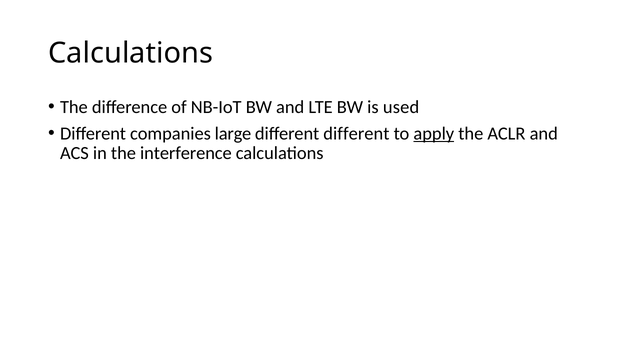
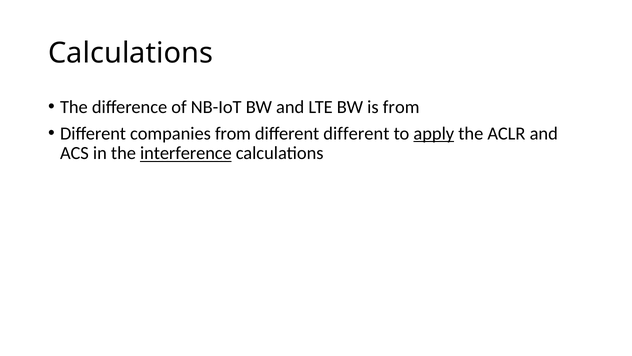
is used: used -> from (401, 107)
companies large: large -> from (233, 133)
interference underline: none -> present (186, 153)
